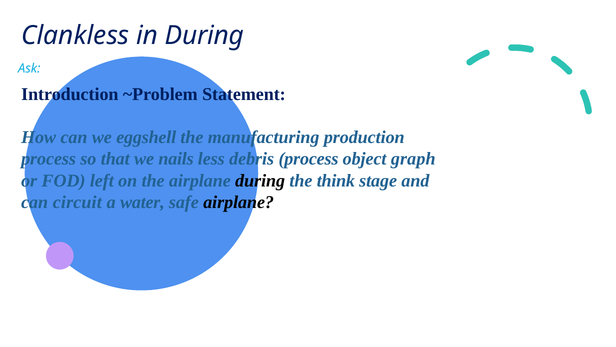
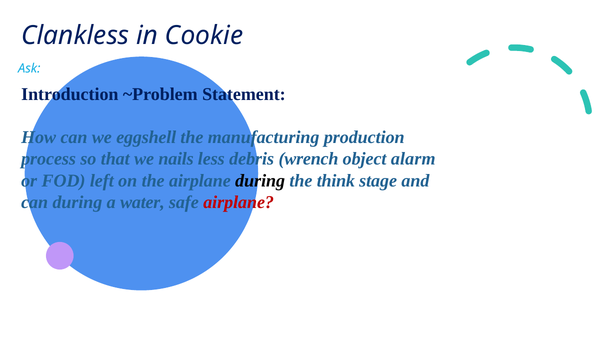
in During: During -> Cookie (204, 36)
debris process: process -> wrench (308, 159)
graph: graph -> alarm (413, 159)
can circuit: circuit -> during (77, 202)
airplane colour: black -> red (239, 202)
